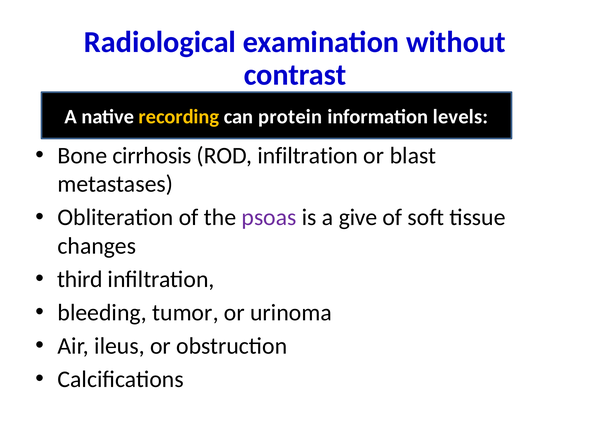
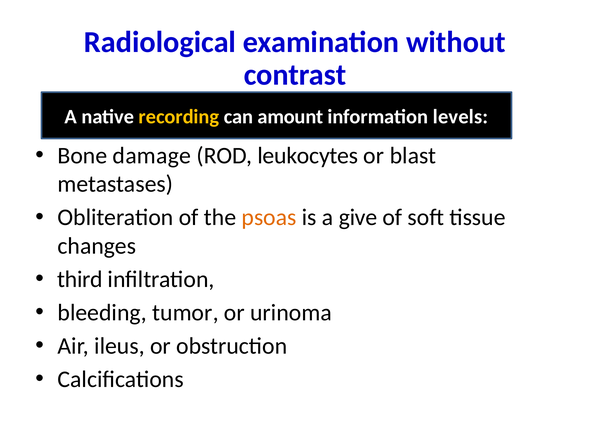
protein: protein -> amount (290, 117)
cirrhosis: cirrhosis -> damage (152, 155)
ROD infiltration: infiltration -> leukocytes (308, 155)
psoas colour: purple -> orange (269, 217)
